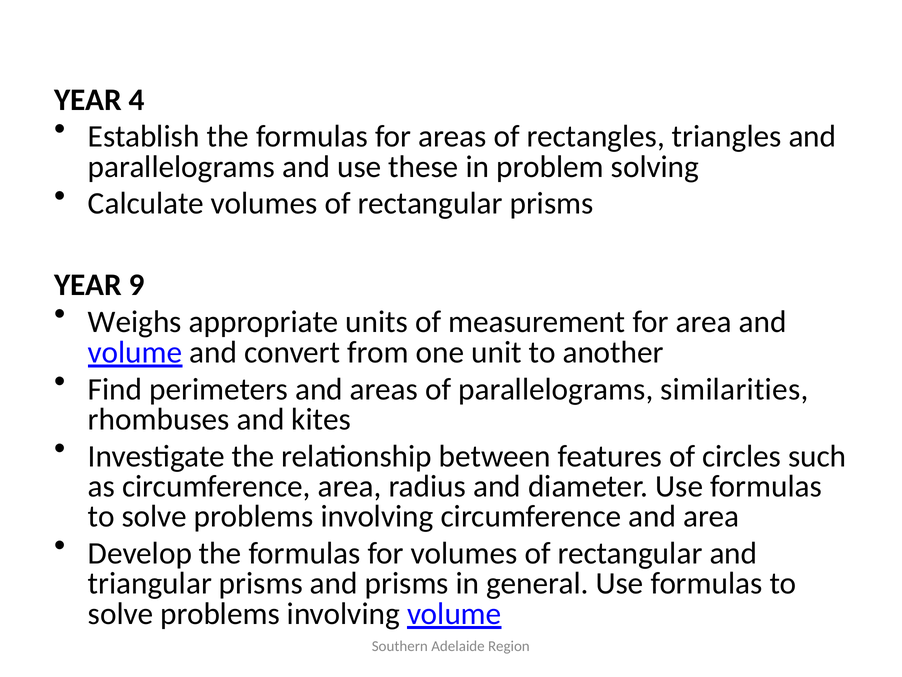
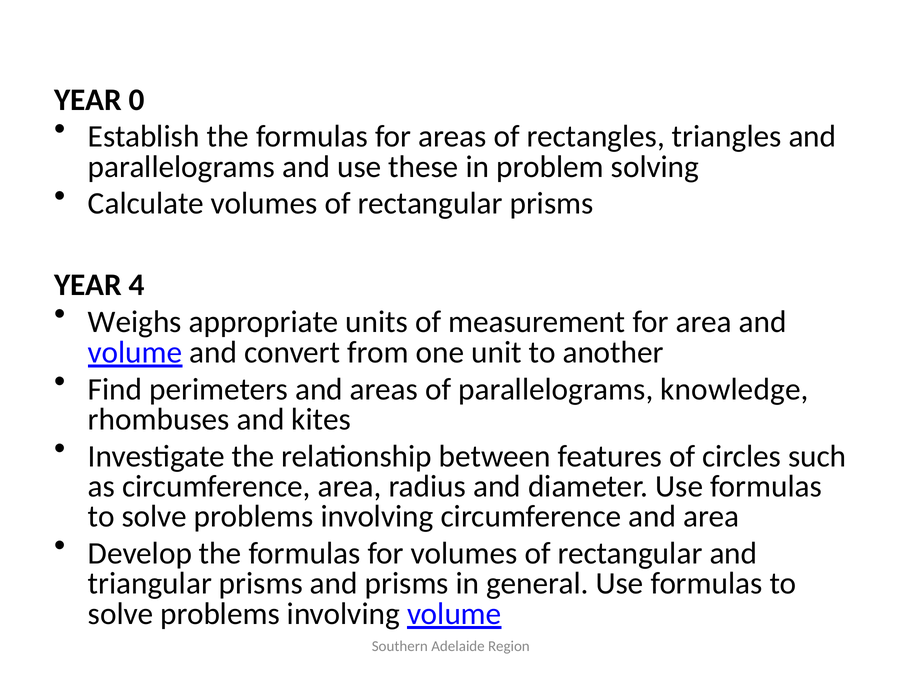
4: 4 -> 0 (137, 100)
9: 9 -> 4 (137, 285)
similarities: similarities -> knowledge (734, 389)
